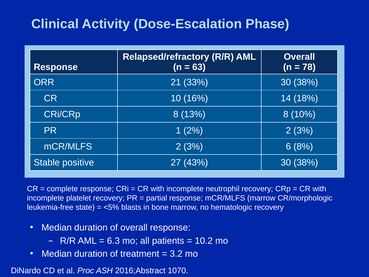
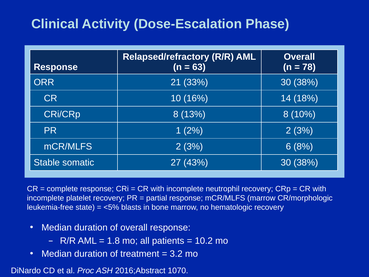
positive: positive -> somatic (78, 163)
6.3: 6.3 -> 1.8 (113, 240)
